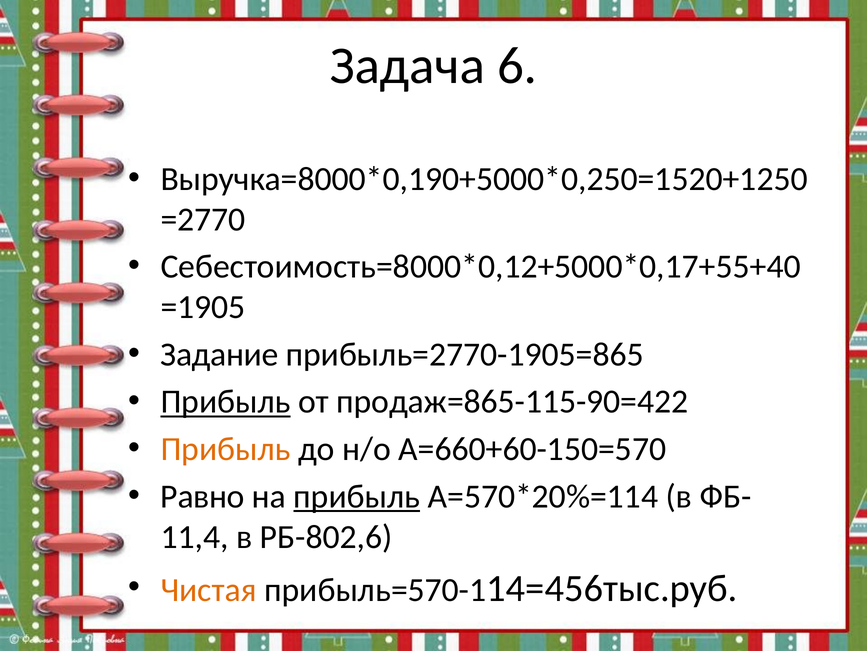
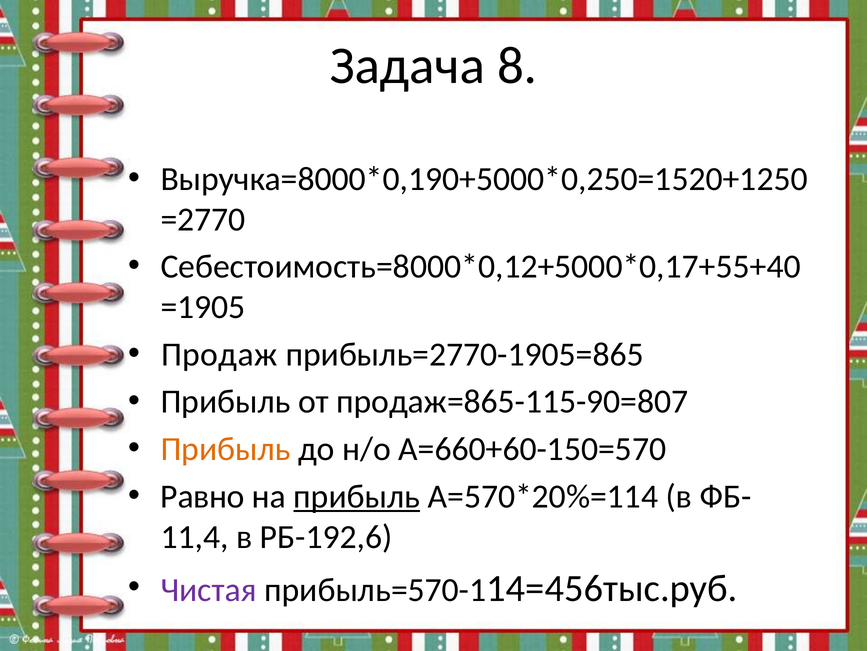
6: 6 -> 8 (517, 66)
Задание: Задание -> Продаж (219, 354)
Прибыль underline: present -> none (226, 401)
продаж=865-115-90=422: продаж=865-115-90=422 -> продаж=865-115-90=807 (512, 401)
РБ-802,6: РБ-802,6 -> РБ-192,6 (326, 536)
Чистая colour: orange -> purple (209, 589)
